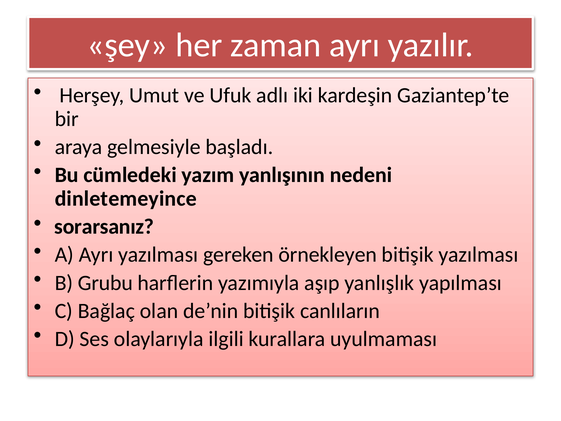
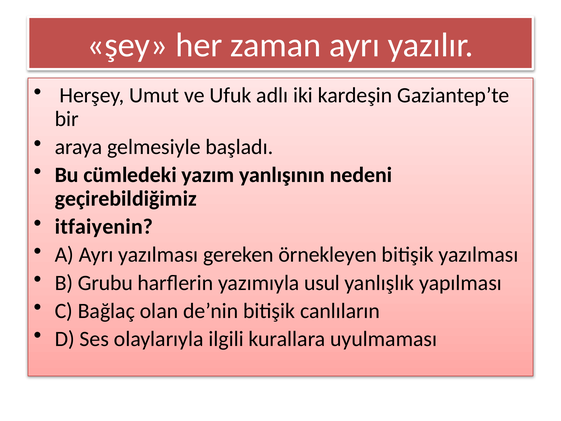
dinletemeyince: dinletemeyince -> geçirebildiğimiz (126, 198)
sorarsanız: sorarsanız -> itfaiyenin (104, 227)
aşıp: aşıp -> usul (322, 283)
